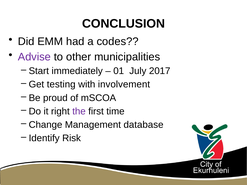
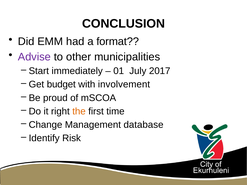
codes: codes -> format (118, 42)
testing: testing -> budget (61, 85)
the colour: purple -> orange (79, 111)
